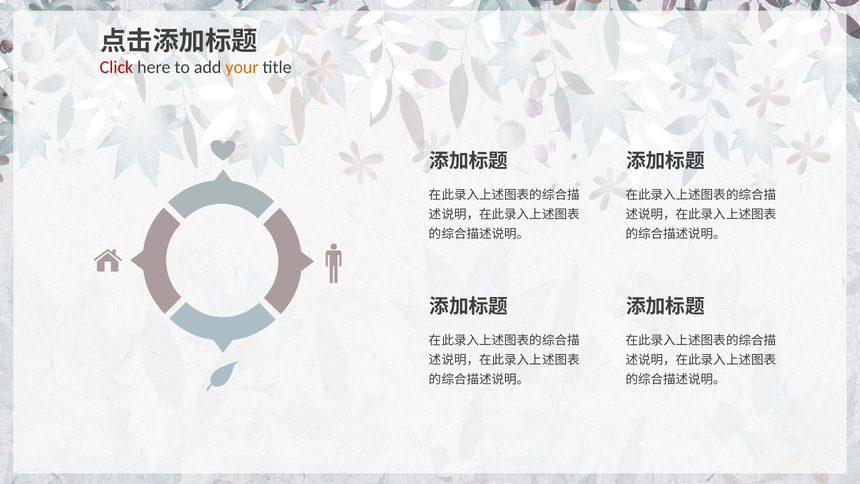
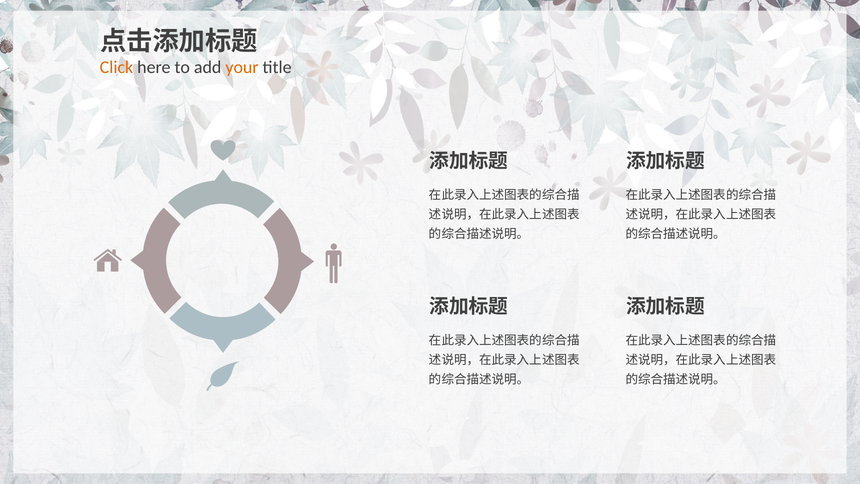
Click colour: red -> orange (116, 67)
